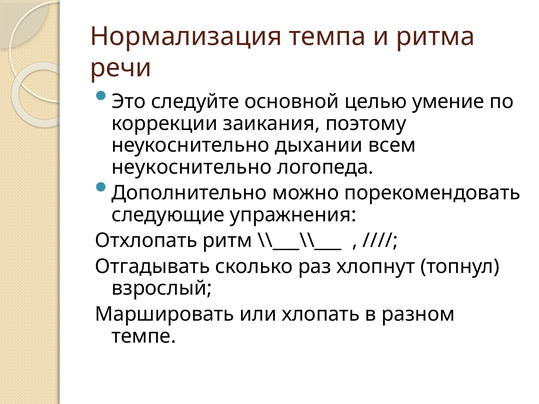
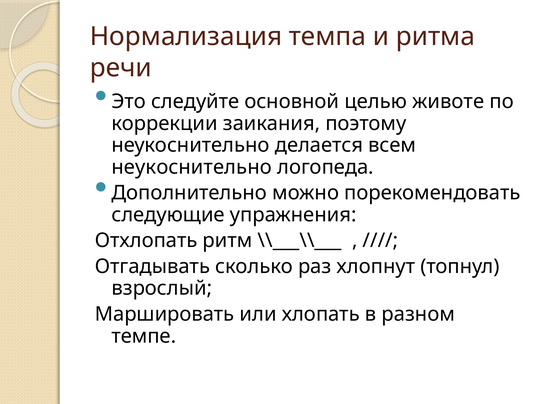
умение: умение -> животе (448, 102)
дыхании: дыхании -> делается (319, 145)
